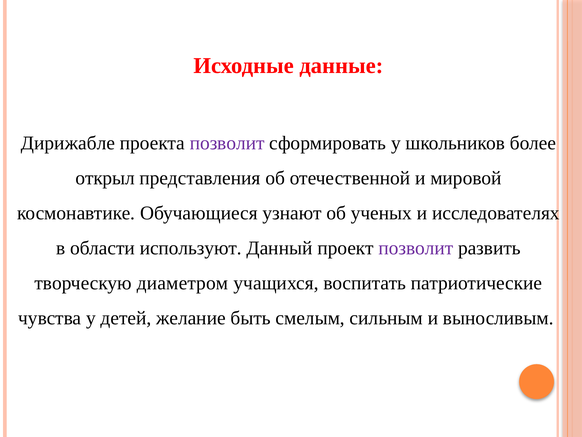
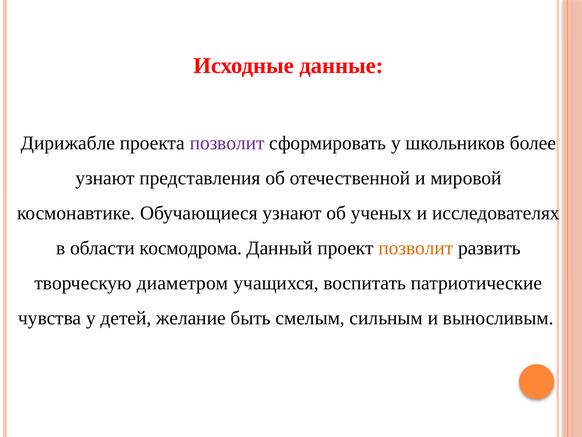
открыл: открыл -> узнают (105, 178)
используют: используют -> космодрома (191, 248)
позволит colour: purple -> orange (416, 248)
